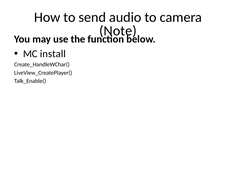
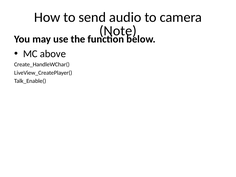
install: install -> above (53, 54)
